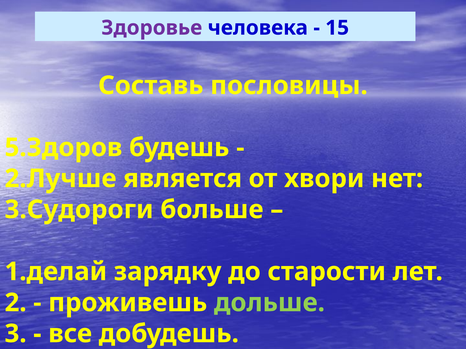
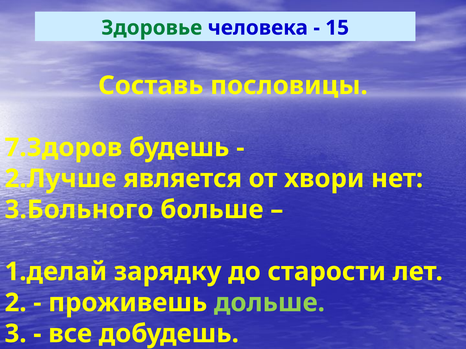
Здоровье colour: purple -> green (152, 28)
5.Здоров: 5.Здоров -> 7.Здоров (63, 148)
3.Судороги: 3.Судороги -> 3.Больного (79, 210)
